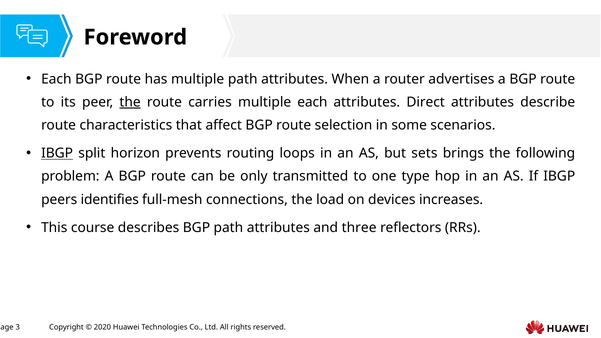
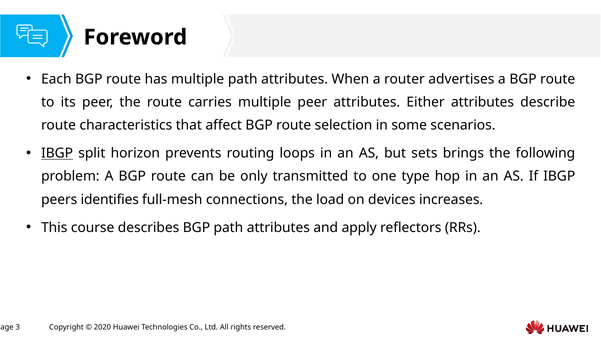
the underline: present -> none (130, 102)
multiple each: each -> peer (312, 102)
Direct: Direct -> Either (426, 102)
three: three -> apply (359, 228)
